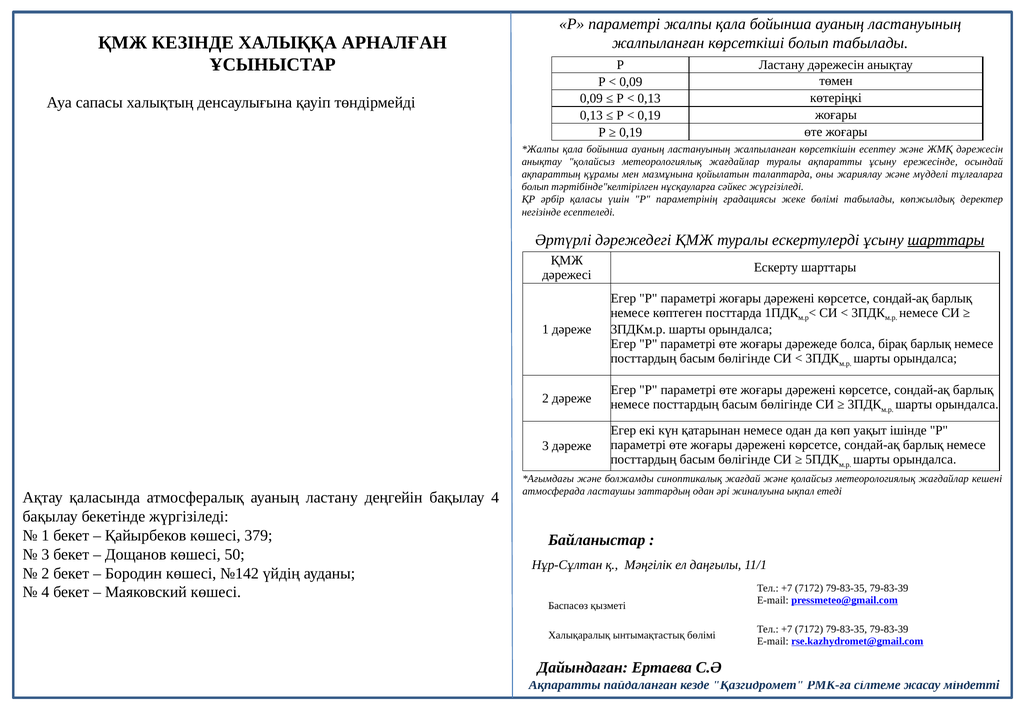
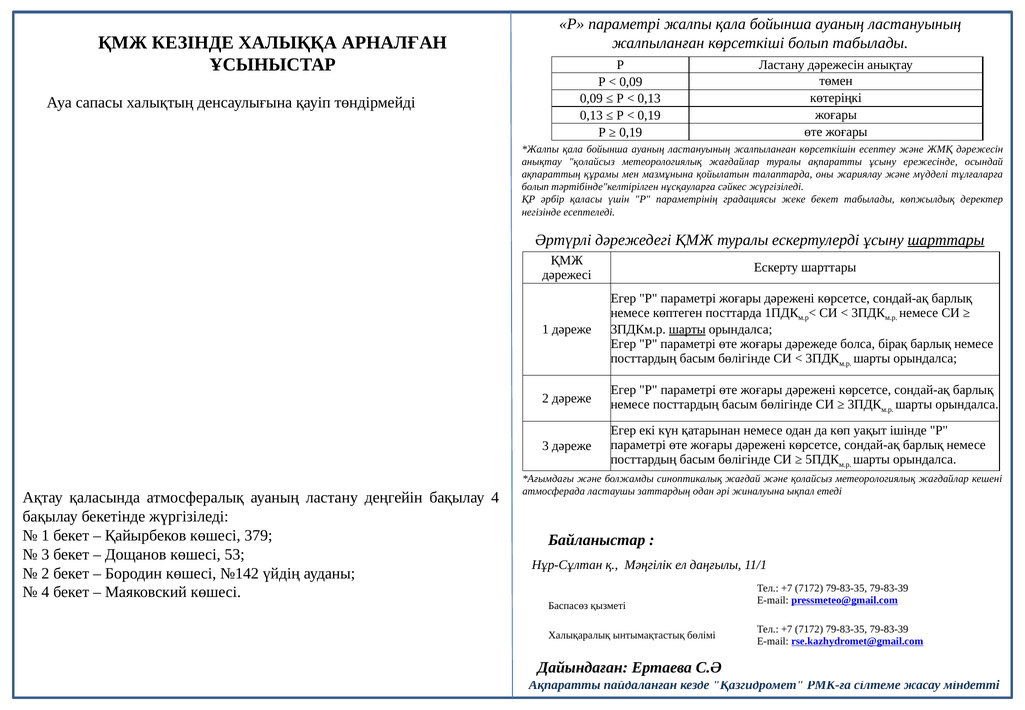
жеке бөлімі: бөлімі -> бекет (825, 199)
шарты underline: none -> present (687, 329)
50: 50 -> 53 (235, 554)
